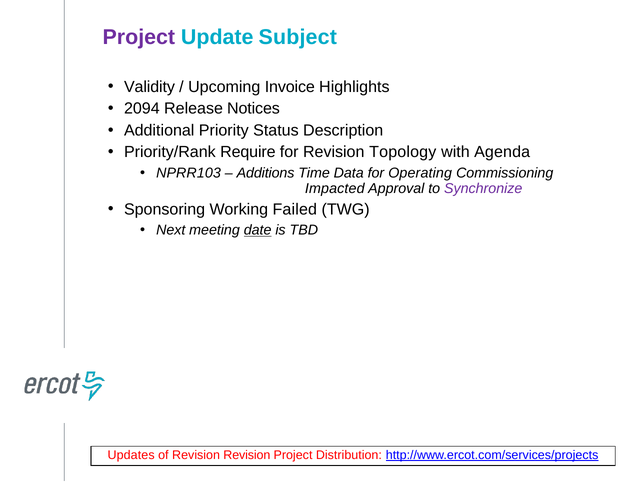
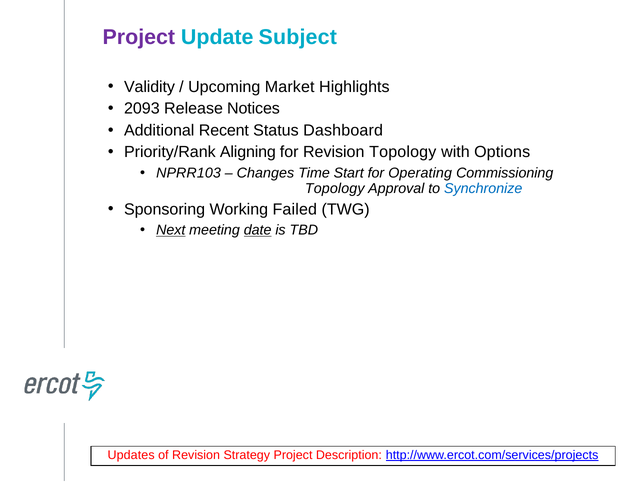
Invoice: Invoice -> Market (290, 87)
2094: 2094 -> 2093 (142, 108)
Priority: Priority -> Recent (224, 130)
Description: Description -> Dashboard (343, 130)
Require: Require -> Aligning (248, 152)
Agenda: Agenda -> Options (502, 152)
Additions: Additions -> Changes (265, 173)
Data: Data -> Start (349, 173)
Impacted: Impacted -> Topology (335, 188)
Synchronize colour: purple -> blue (483, 188)
Next underline: none -> present (171, 230)
Revision Revision: Revision -> Strategy (247, 454)
Distribution: Distribution -> Description (349, 454)
